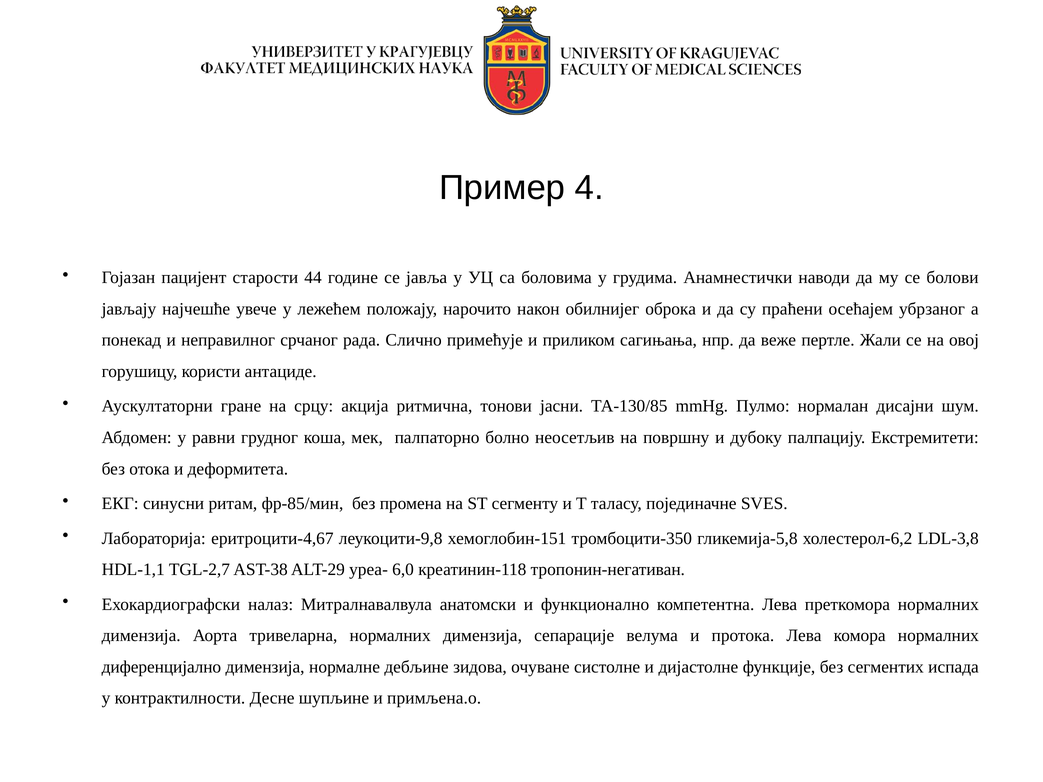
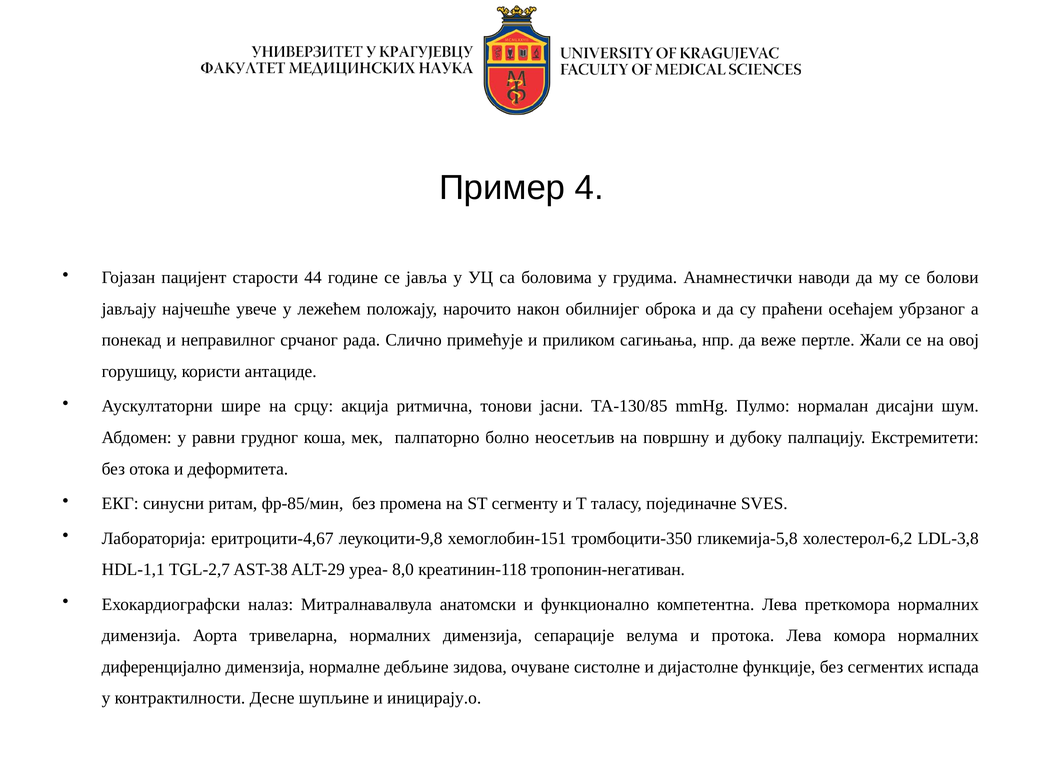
гране: гране -> шире (241, 406)
6,0: 6,0 -> 8,0 (403, 570)
примљена.о: примљена.о -> иницирају.о (434, 698)
